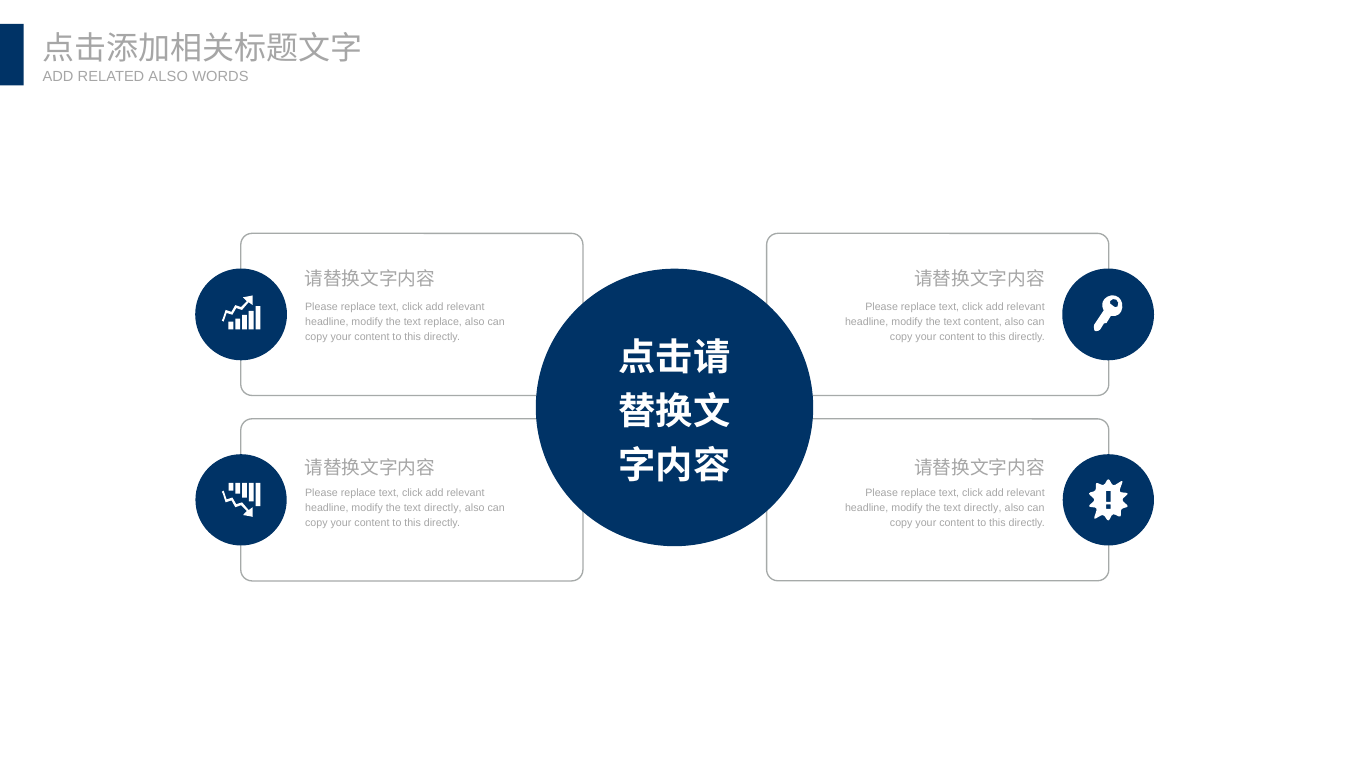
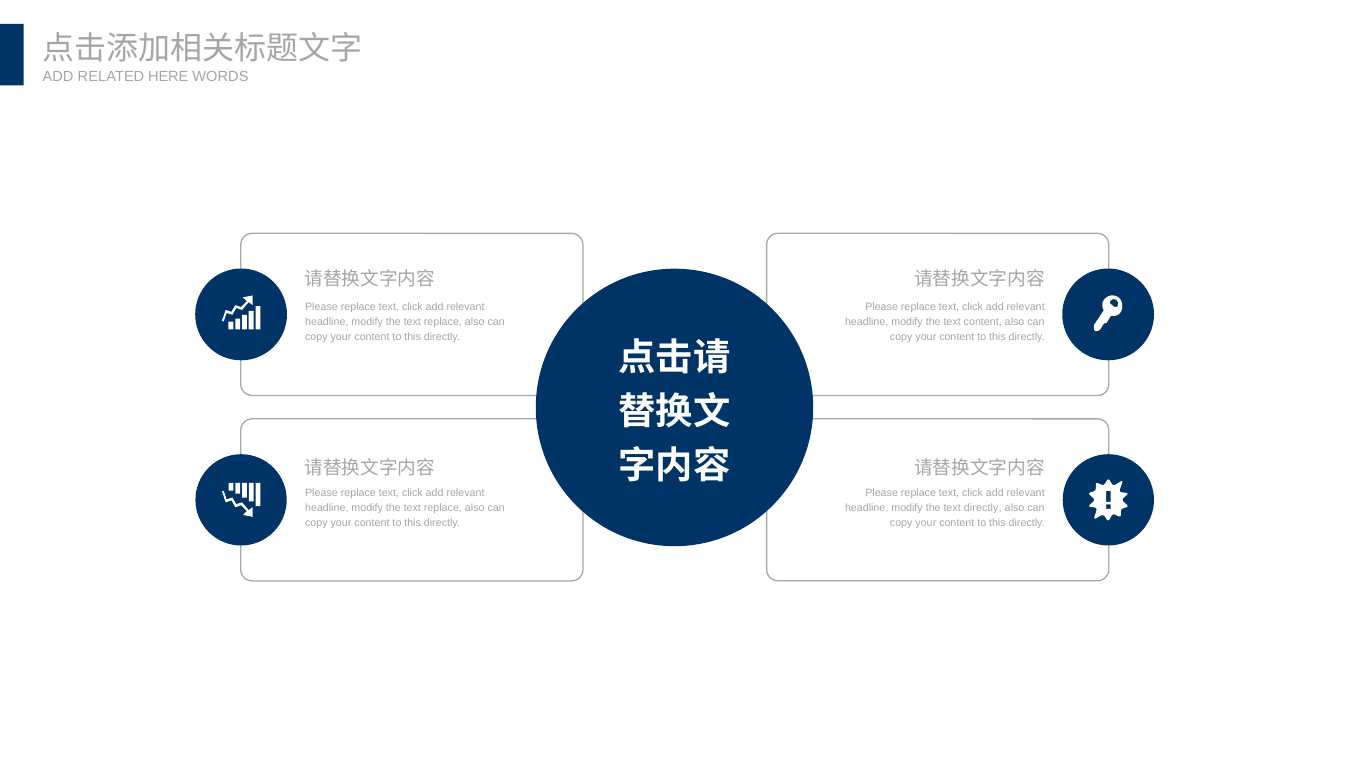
RELATED ALSO: ALSO -> HERE (168, 76)
directly: directly -> replace (443, 508)
